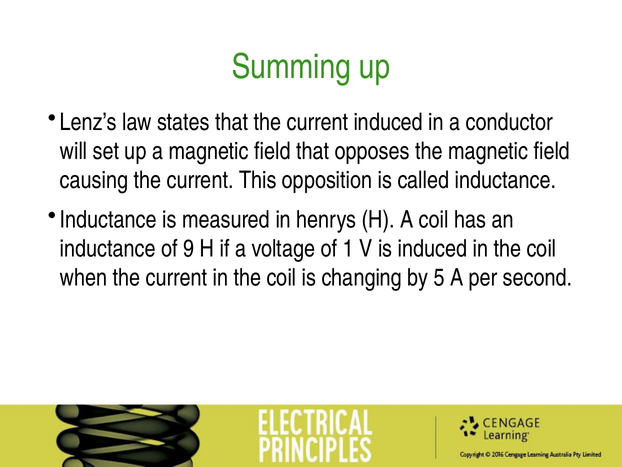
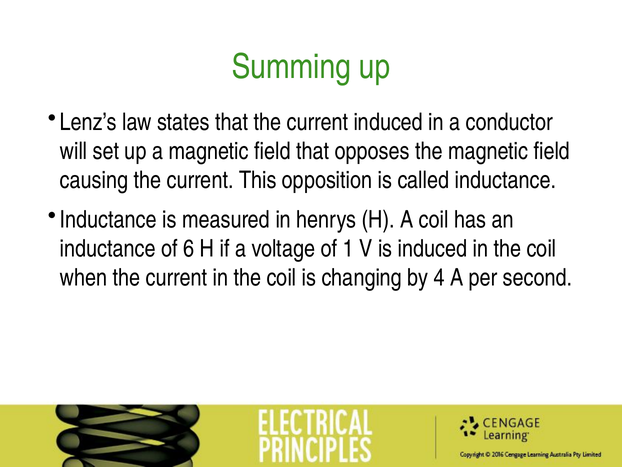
9: 9 -> 6 (189, 249)
5: 5 -> 4 (439, 278)
